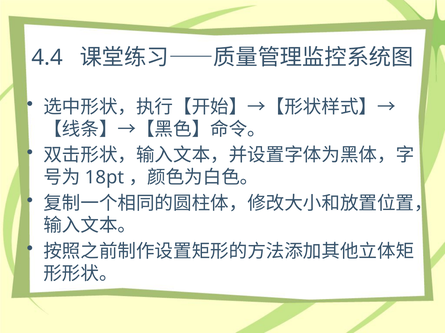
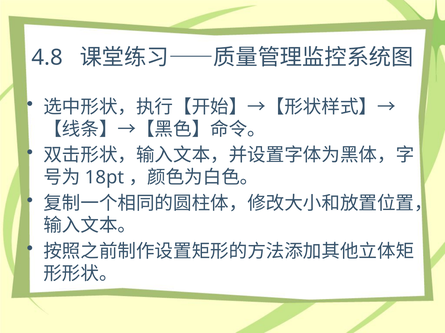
4.4: 4.4 -> 4.8 (47, 58)
